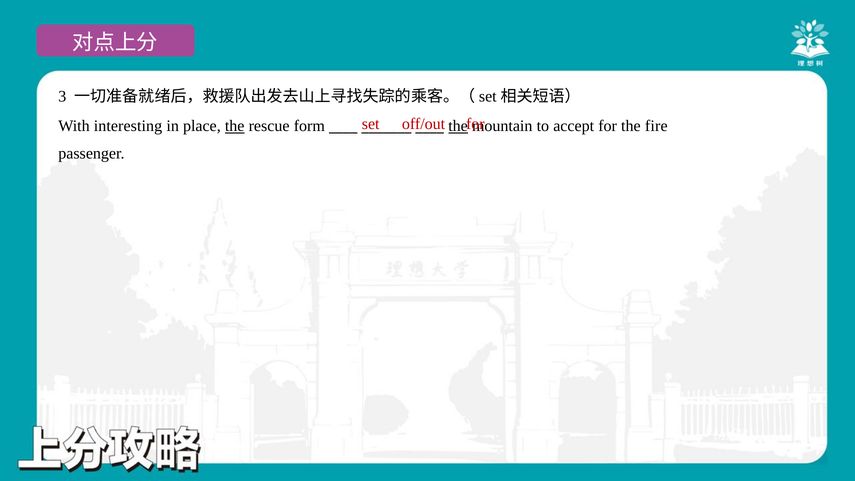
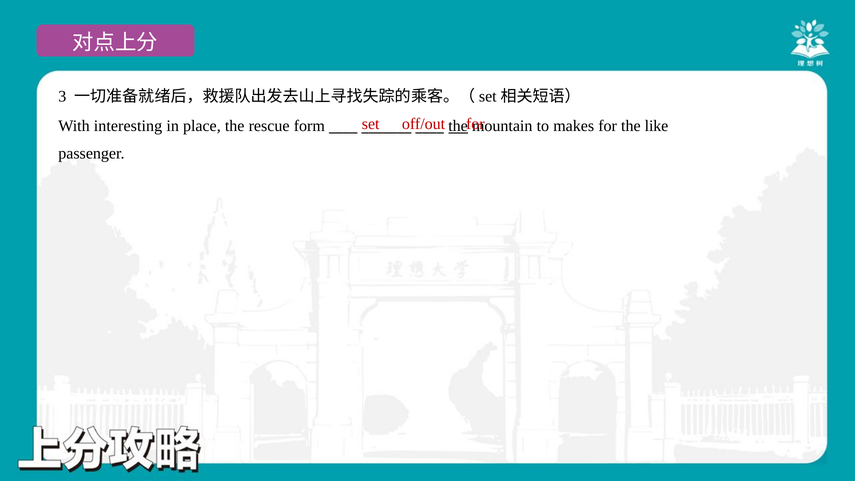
the underline: present -> none (235, 126)
accept: accept -> makes (574, 126)
fire: fire -> like (657, 126)
